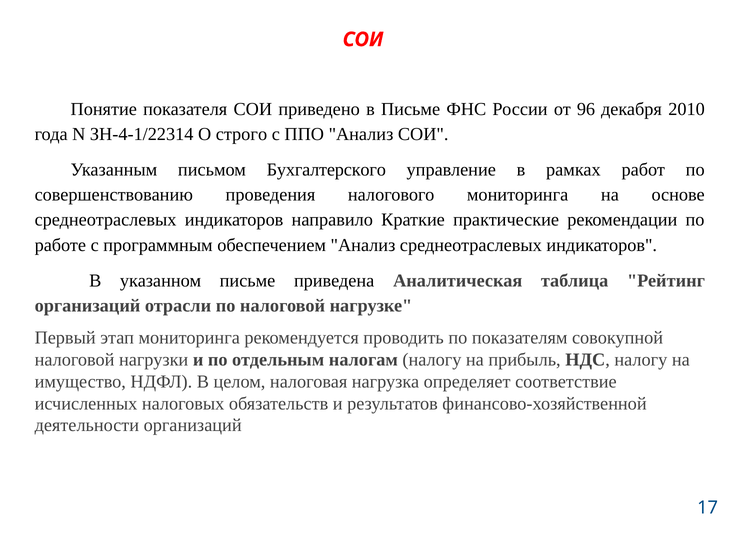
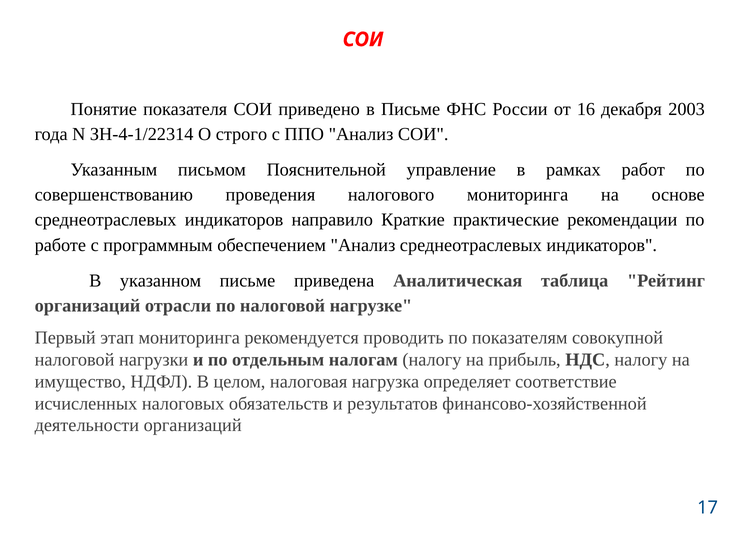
96: 96 -> 16 (586, 109)
2010: 2010 -> 2003 (687, 109)
Бухгалтерского: Бухгалтерского -> Пояснительной (326, 170)
